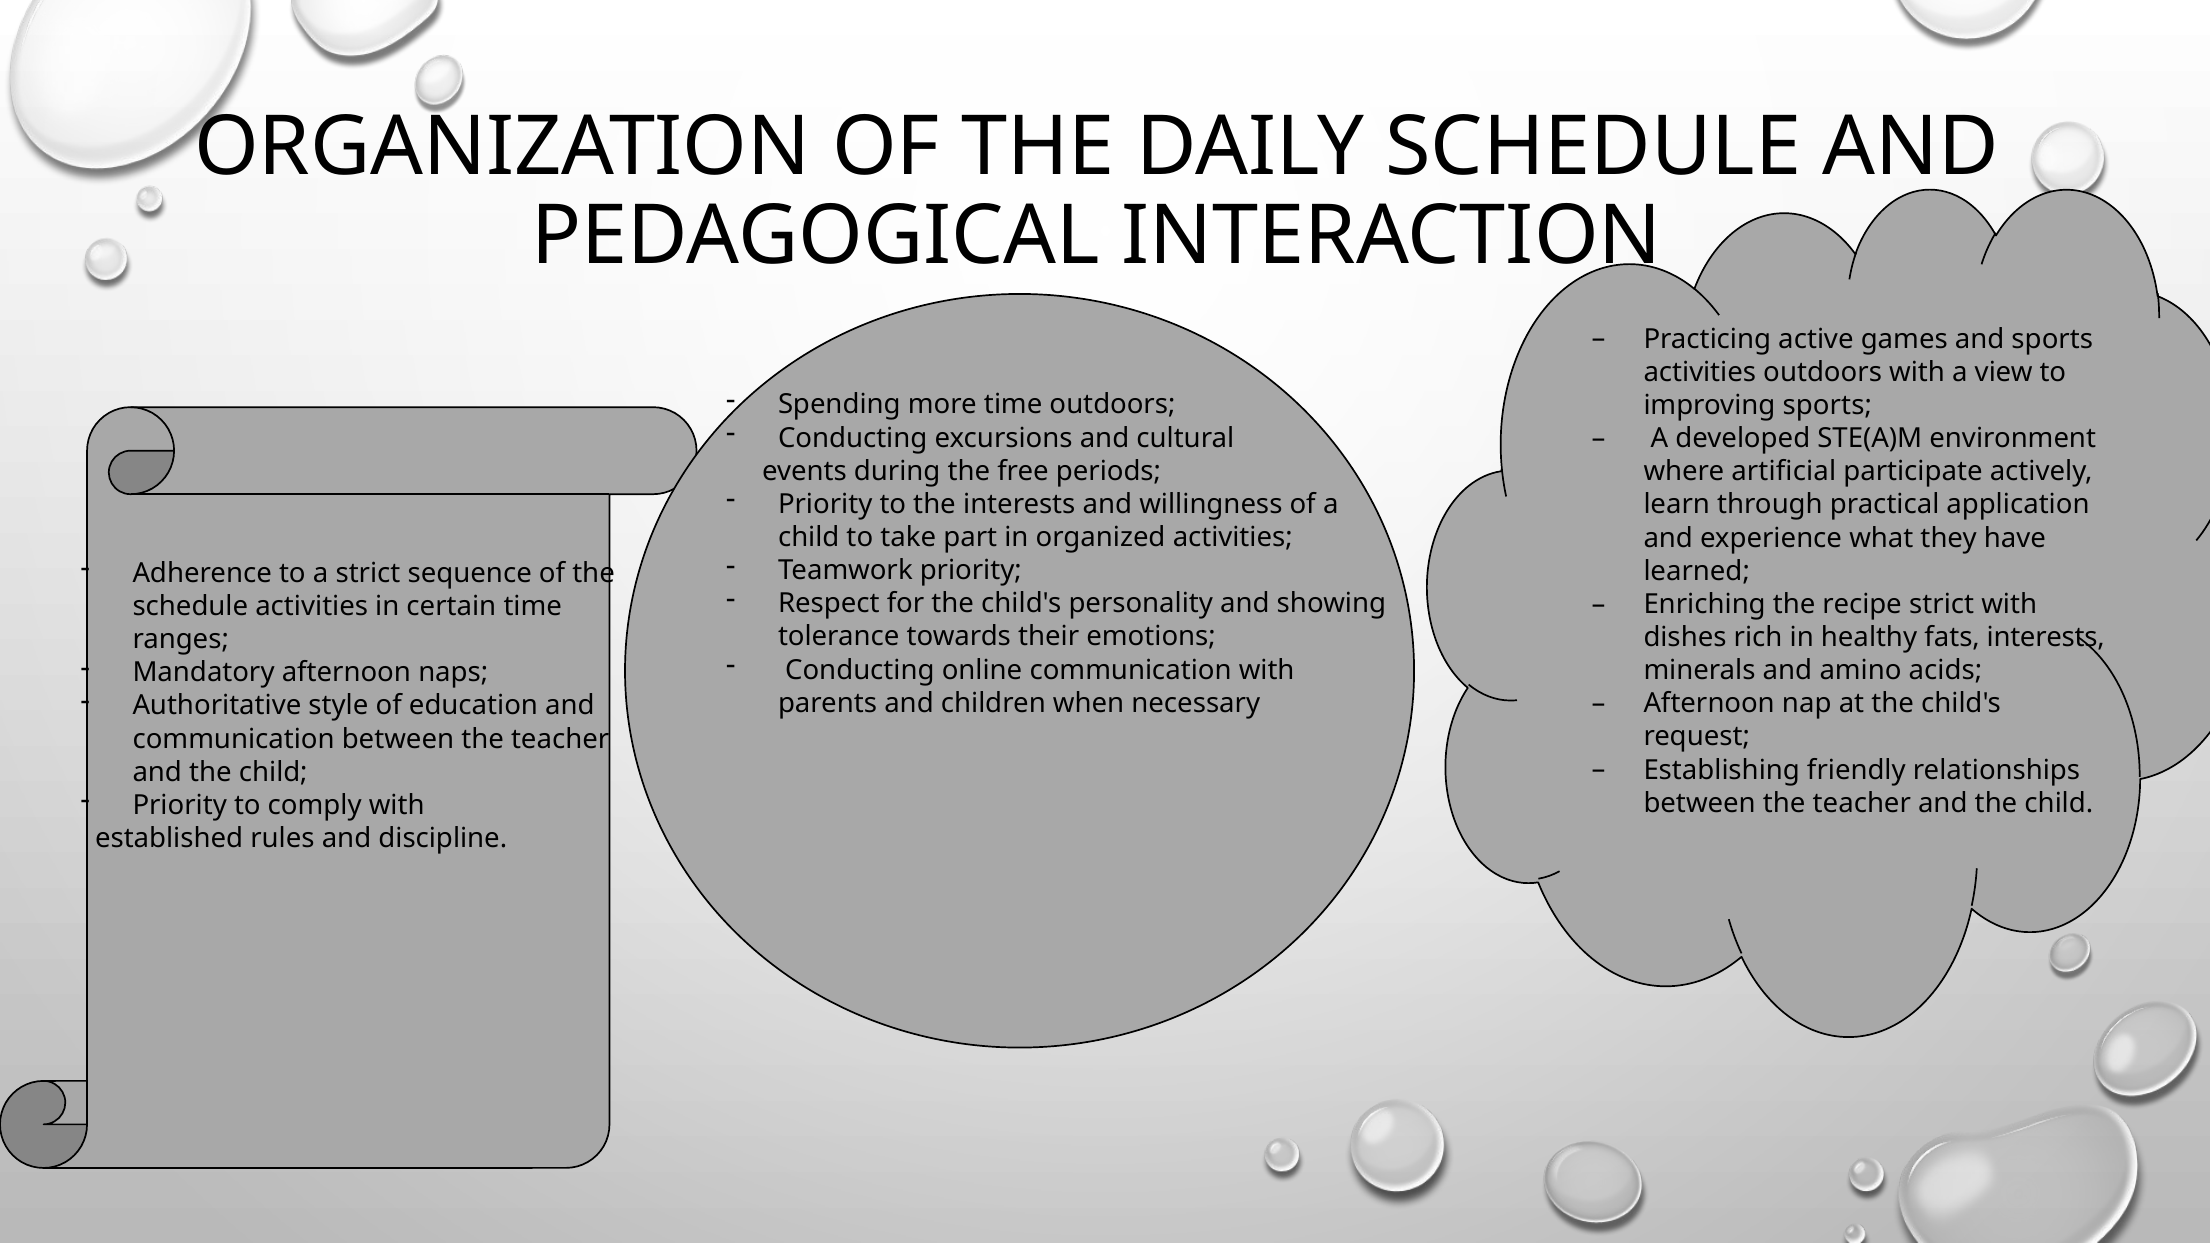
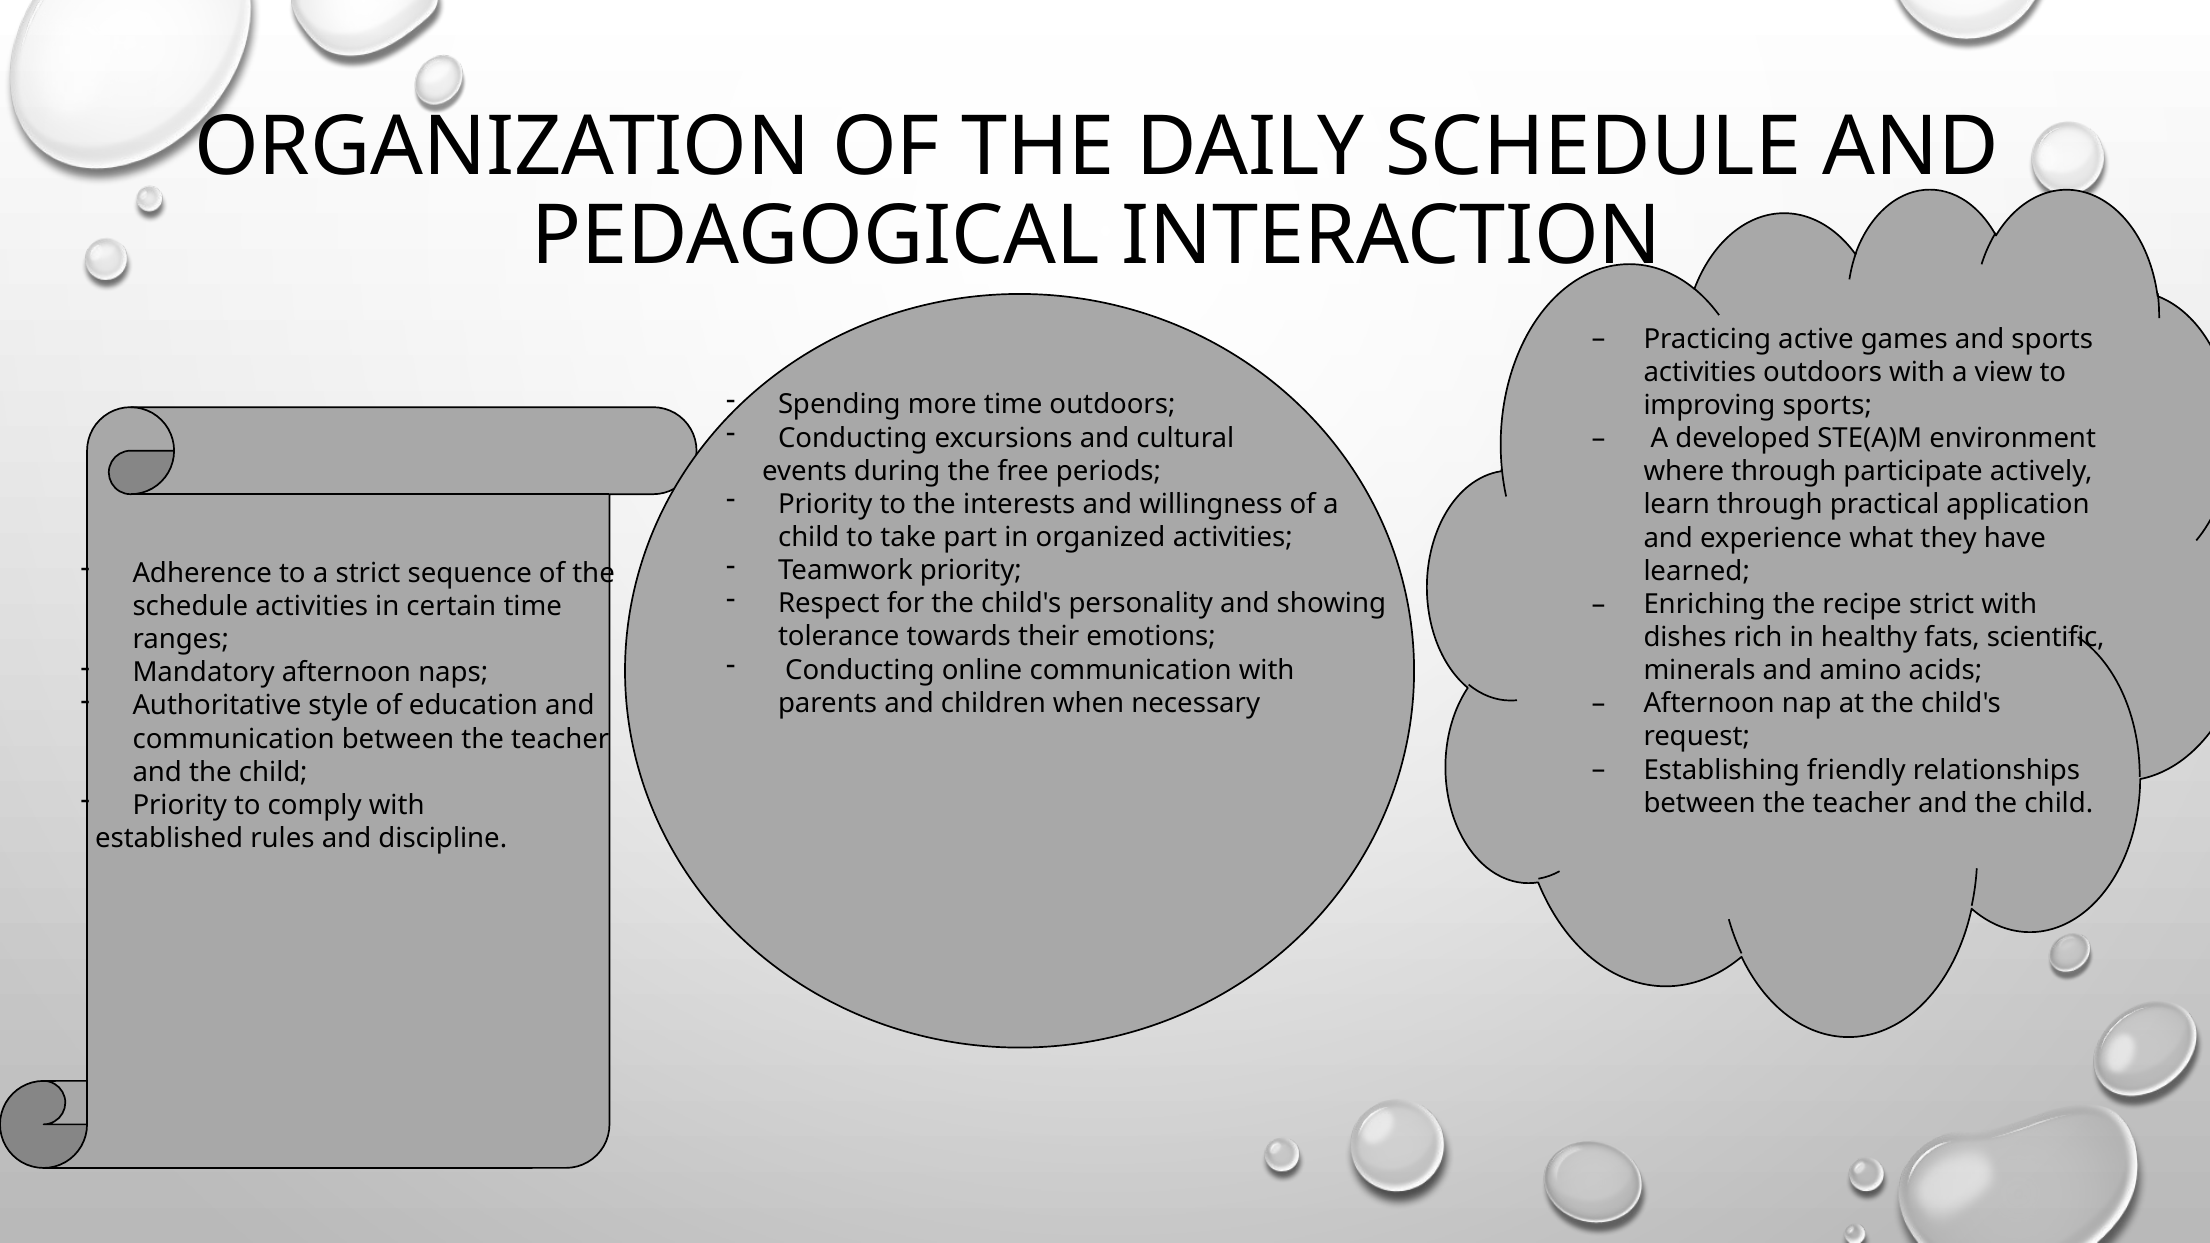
where artificial: artificial -> through (1784, 472)
fats interests: interests -> scientific (2046, 638)
